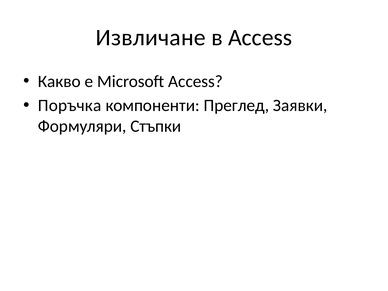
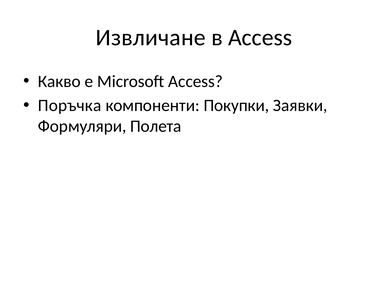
Преглед: Преглед -> Покупки (236, 106)
Стъпки: Стъпки -> Полета (156, 126)
